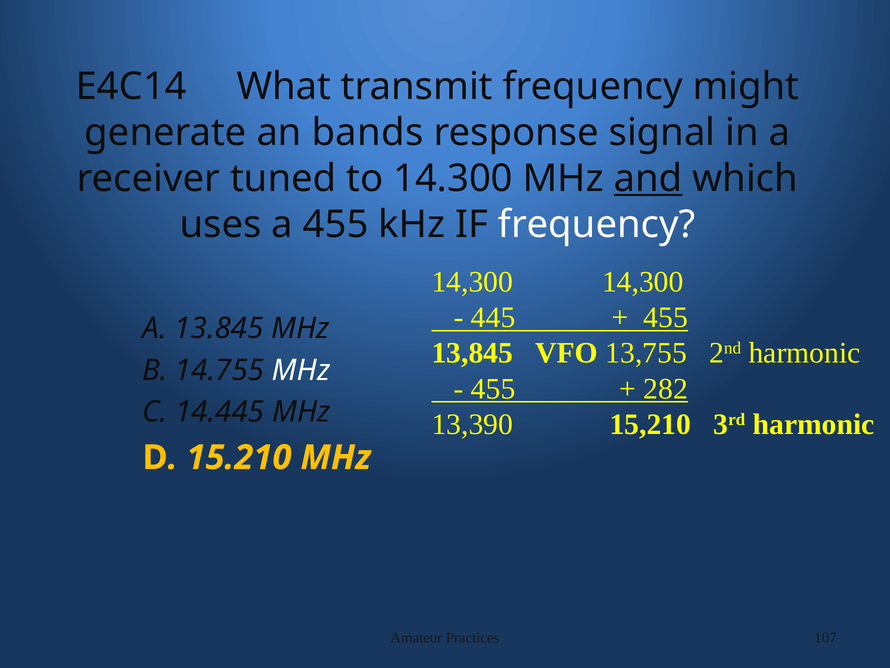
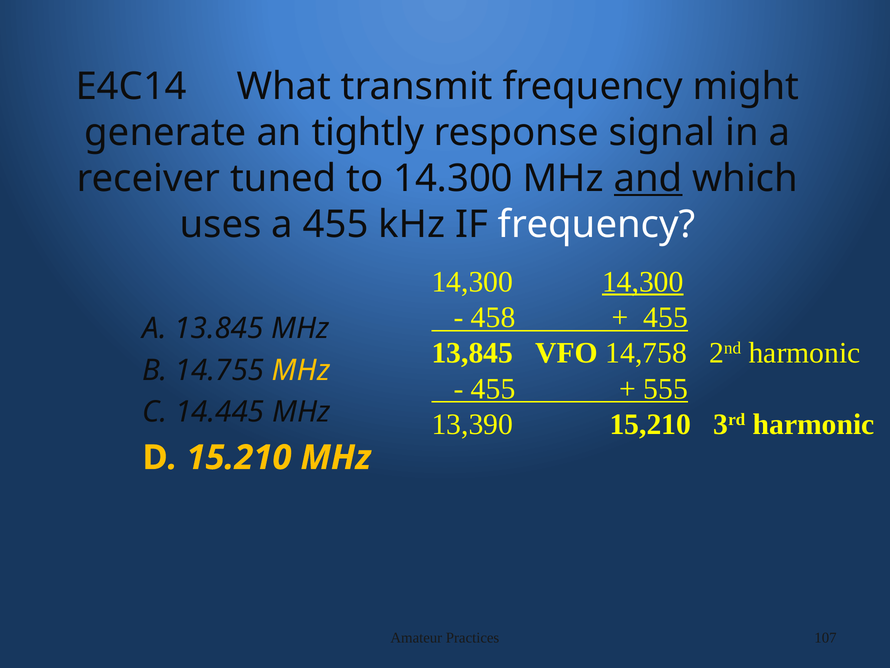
bands: bands -> tightly (368, 132)
14,300 underline: none -> present (643, 282)
445: 445 -> 458 (493, 317)
13,755: 13,755 -> 14,758 (646, 353)
MHz colour: white -> yellow (301, 370)
282: 282 -> 555 (666, 388)
